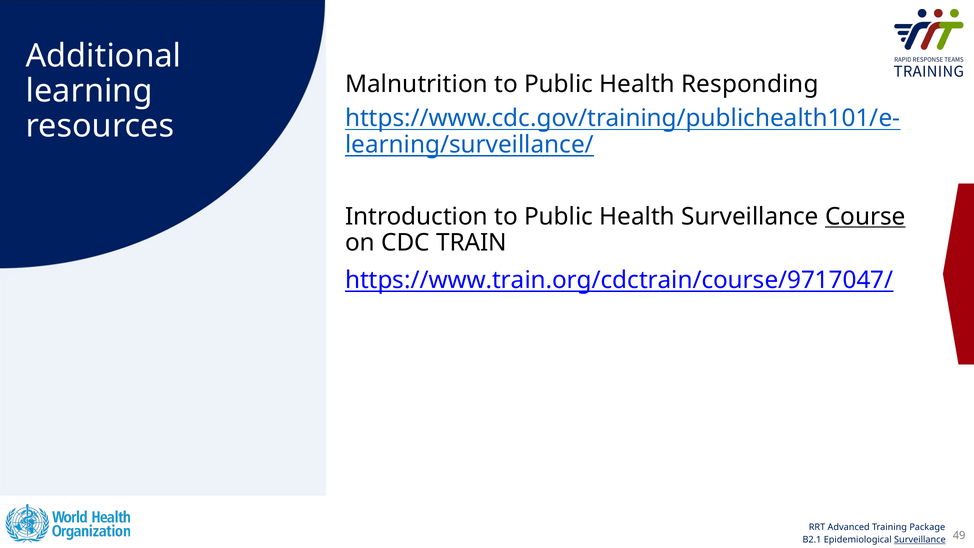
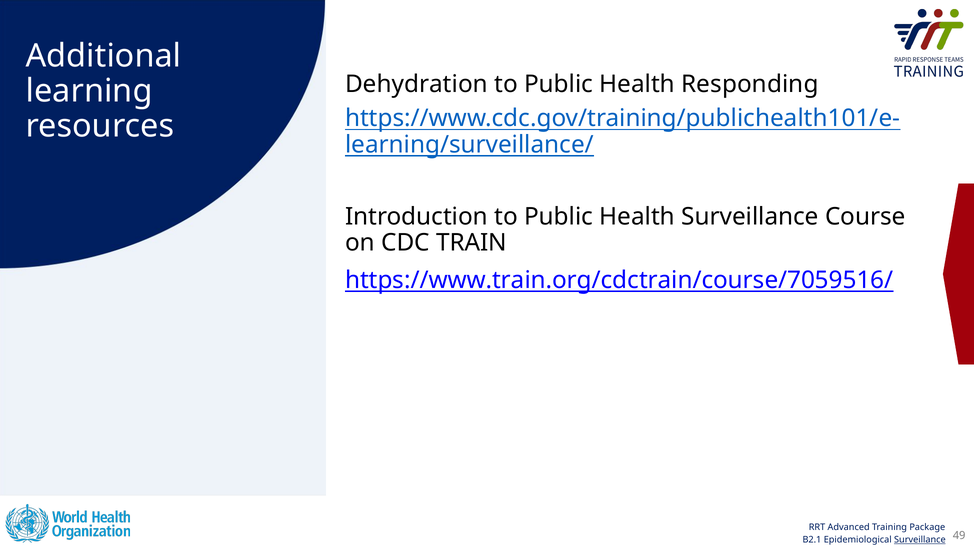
Malnutrition: Malnutrition -> Dehydration (416, 84)
Course underline: present -> none (865, 216)
https://www.train.org/cdctrain/course/9717047/: https://www.train.org/cdctrain/course/9717047/ -> https://www.train.org/cdctrain/course/7059516/ (619, 280)
